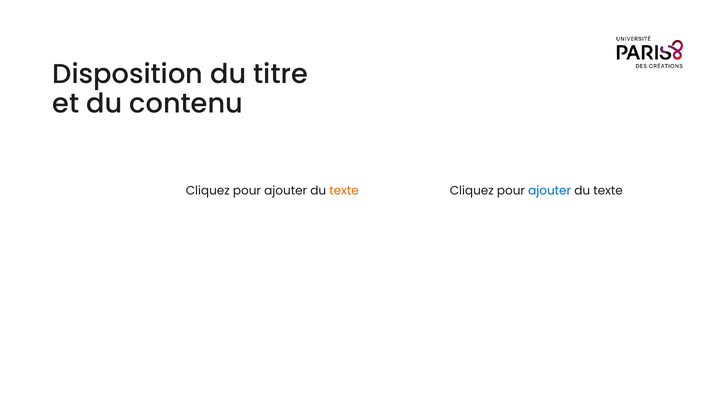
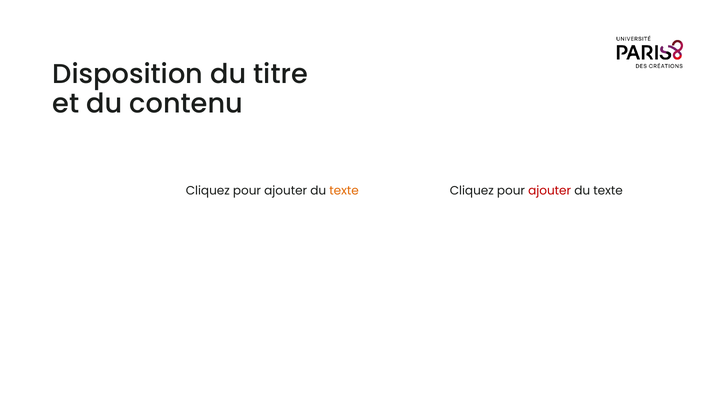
ajouter colour: blue -> red (550, 190)
